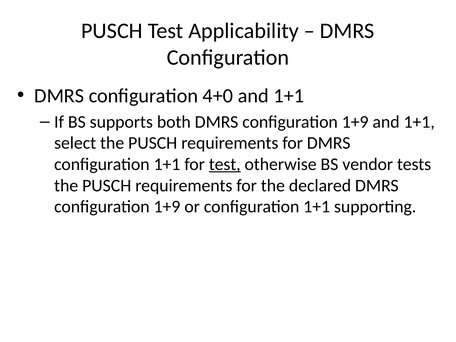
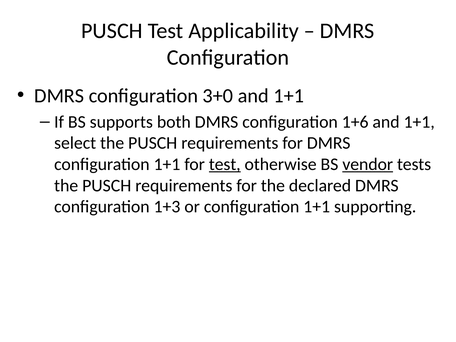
4+0: 4+0 -> 3+0 (218, 96)
both DMRS configuration 1+9: 1+9 -> 1+6 (355, 122)
vendor underline: none -> present (368, 164)
1+9: 1+9 -> 1+3 (167, 207)
